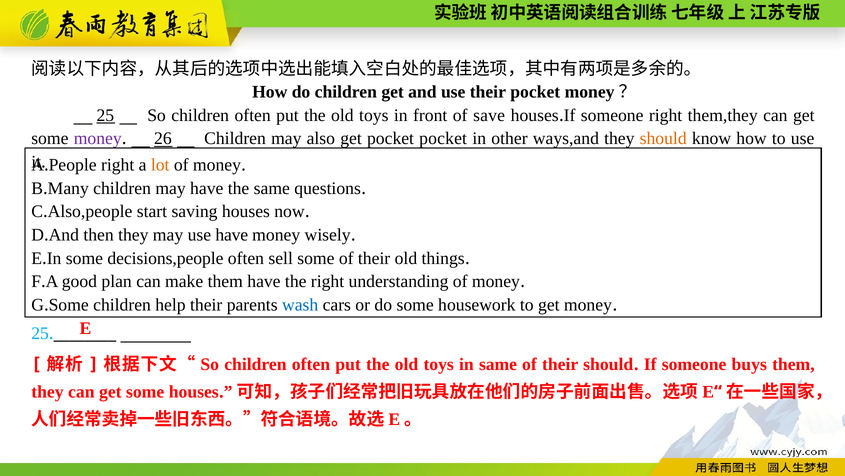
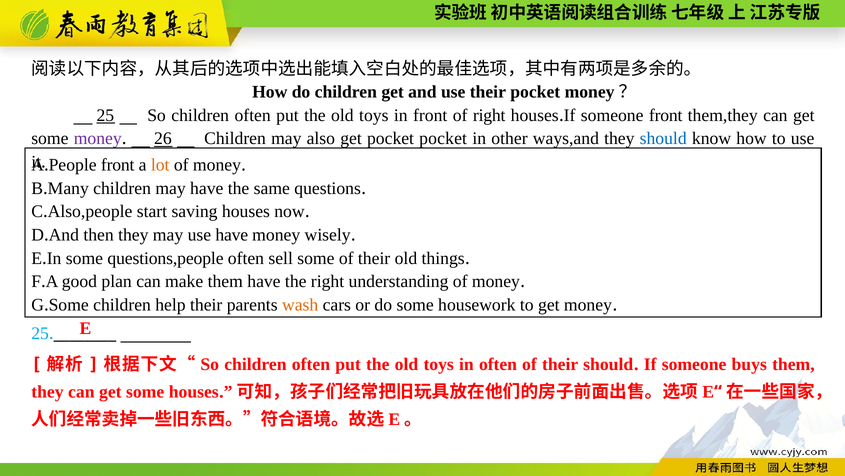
of save: save -> right (489, 115)
someone right: right -> front (666, 115)
should colour: orange -> blue (663, 139)
right: right -> front (118, 165)
decisions,people: decisions,people -> questions,people (166, 258)
wash colour: blue -> orange (300, 304)
in same: same -> often (498, 364)
